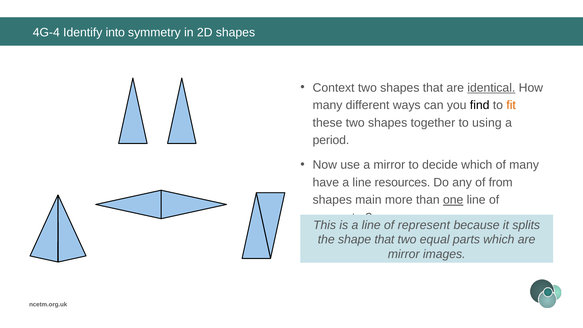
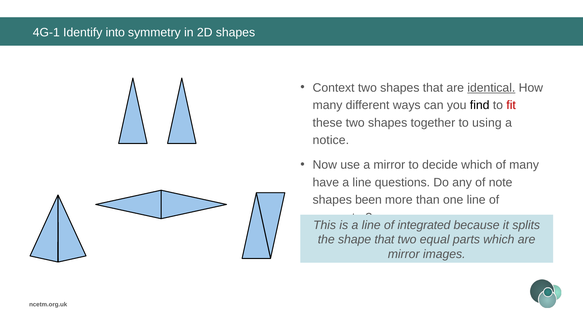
4G-4: 4G-4 -> 4G-1 (46, 33)
fit colour: orange -> red (511, 105)
period: period -> notice (331, 140)
resources: resources -> questions (402, 182)
from: from -> note (501, 182)
main: main -> been (368, 200)
one underline: present -> none (453, 200)
represent: represent -> integrated (424, 225)
